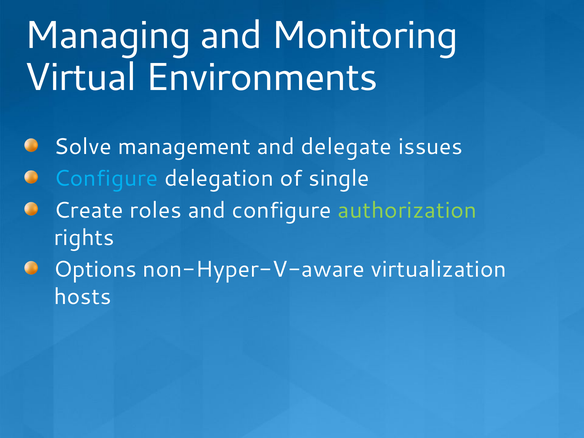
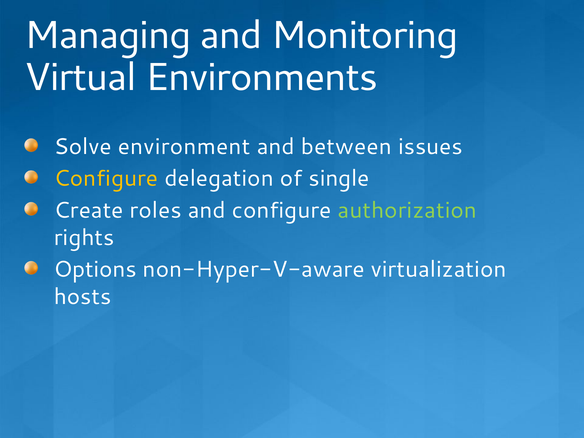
management: management -> environment (184, 147)
delegate: delegate -> between (346, 147)
Configure colour: light blue -> yellow (106, 178)
